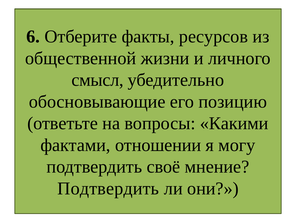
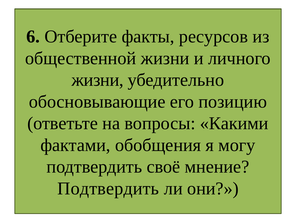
смысл: смысл -> жизни (98, 80)
отношении: отношении -> обобщения (158, 145)
